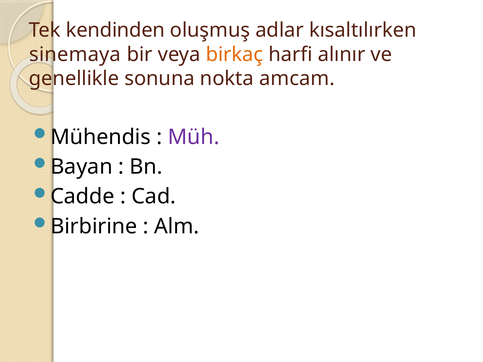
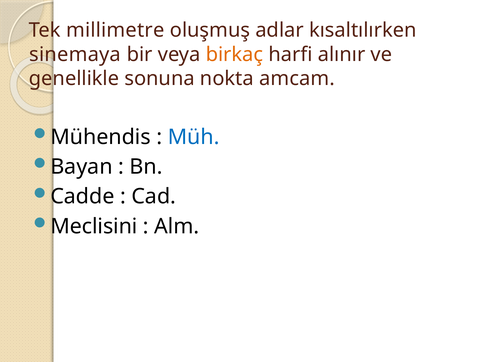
kendinden: kendinden -> millimetre (115, 30)
Müh colour: purple -> blue (194, 137)
Birbirine: Birbirine -> Meclisini (94, 226)
